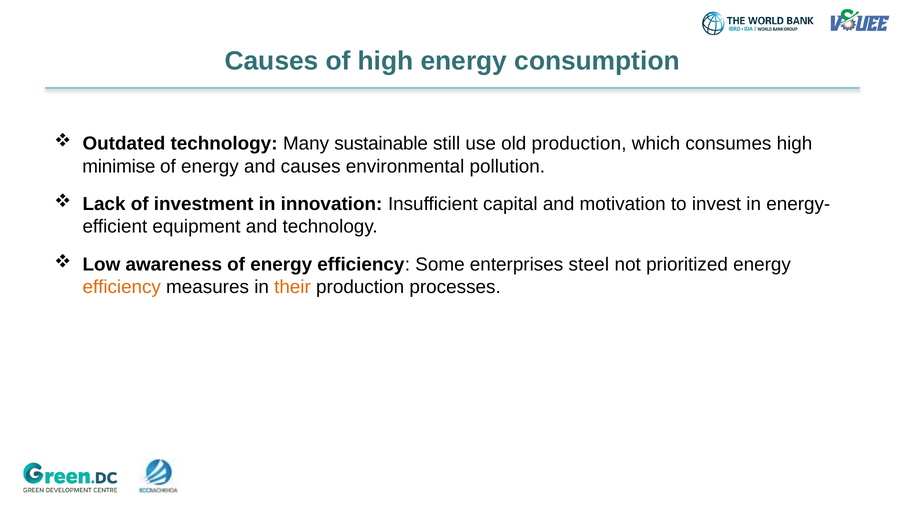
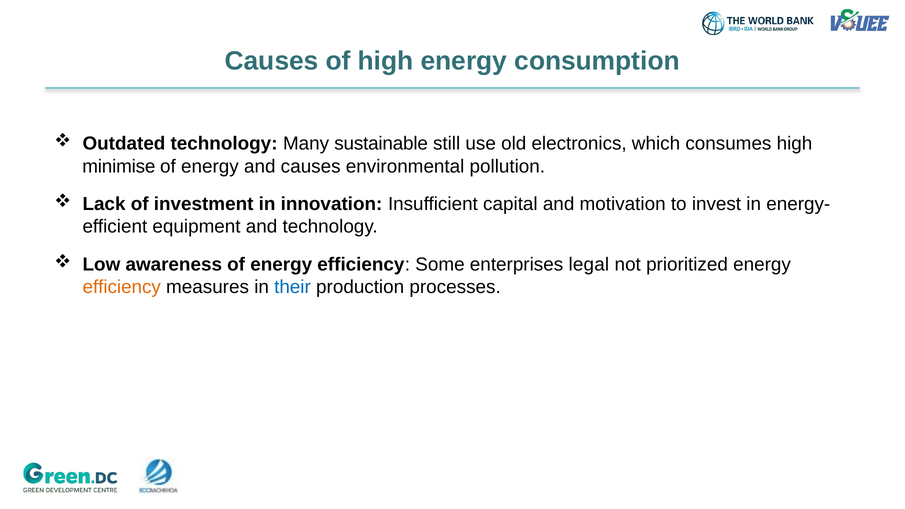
old production: production -> electronics (579, 144)
steel: steel -> legal (589, 264)
their colour: orange -> blue (292, 287)
